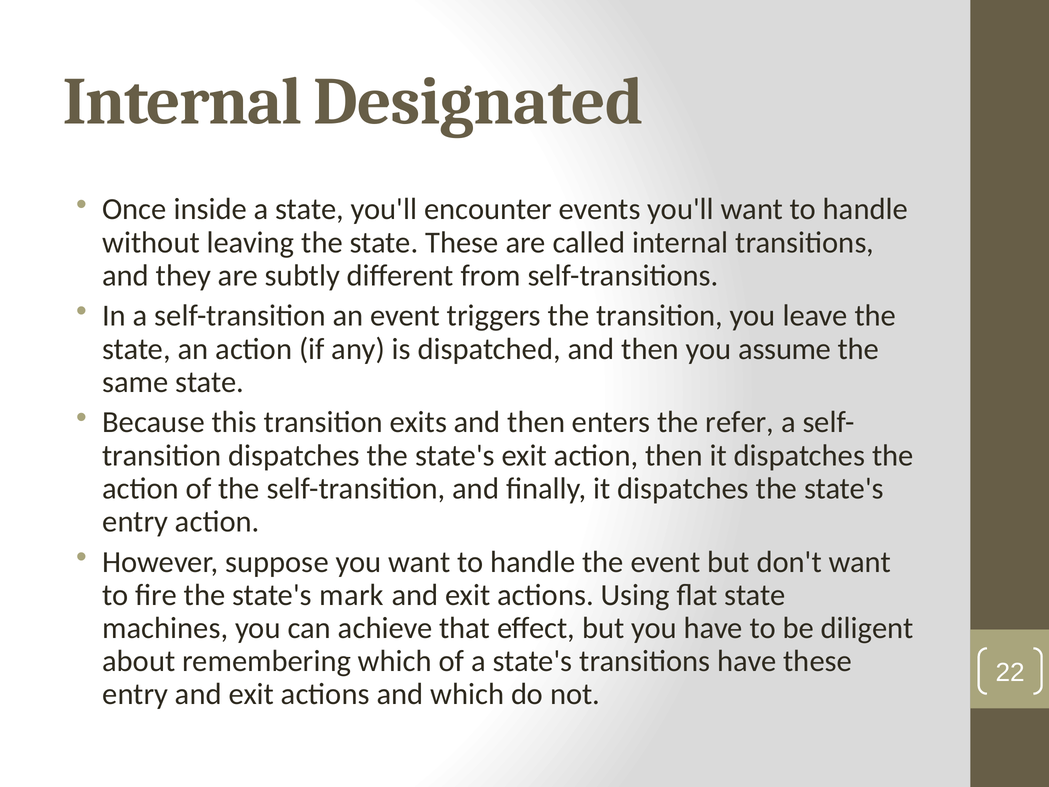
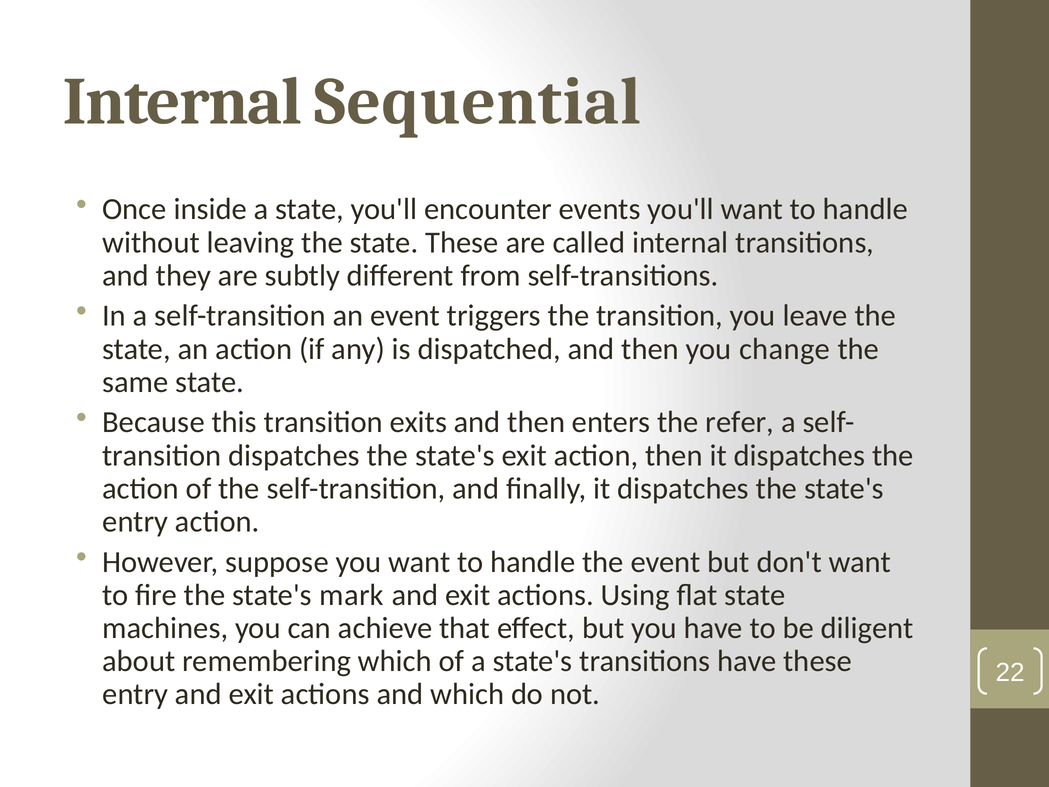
Designated: Designated -> Sequential (478, 102)
assume: assume -> change (784, 349)
